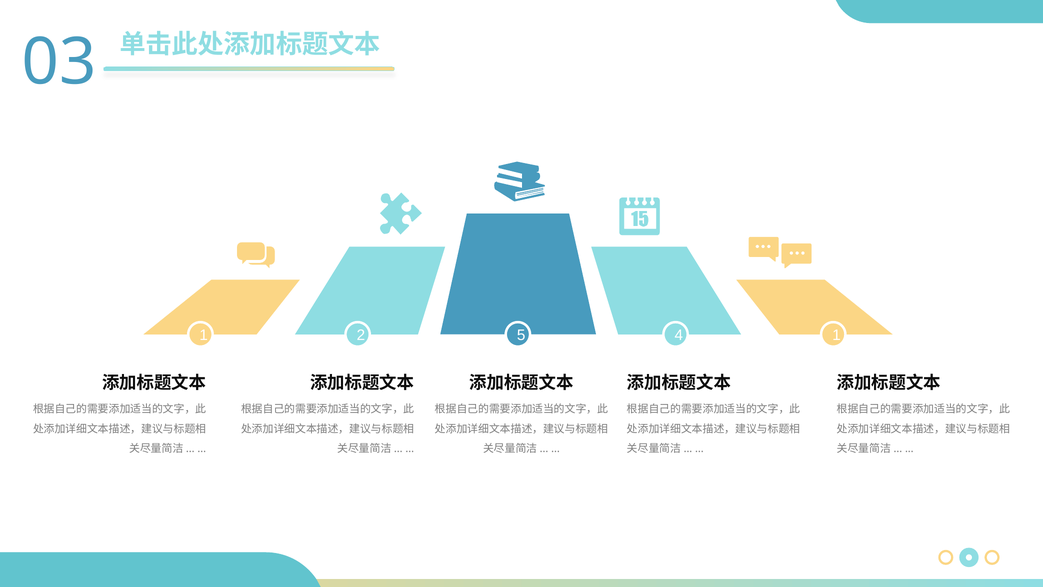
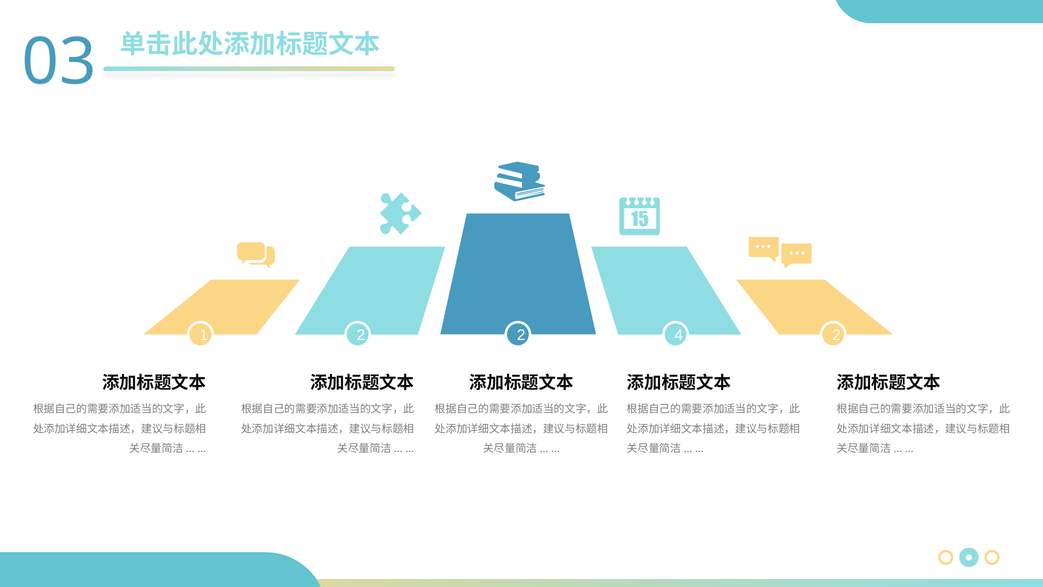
2 5: 5 -> 2 (521, 335)
4 1: 1 -> 2 (837, 335)
